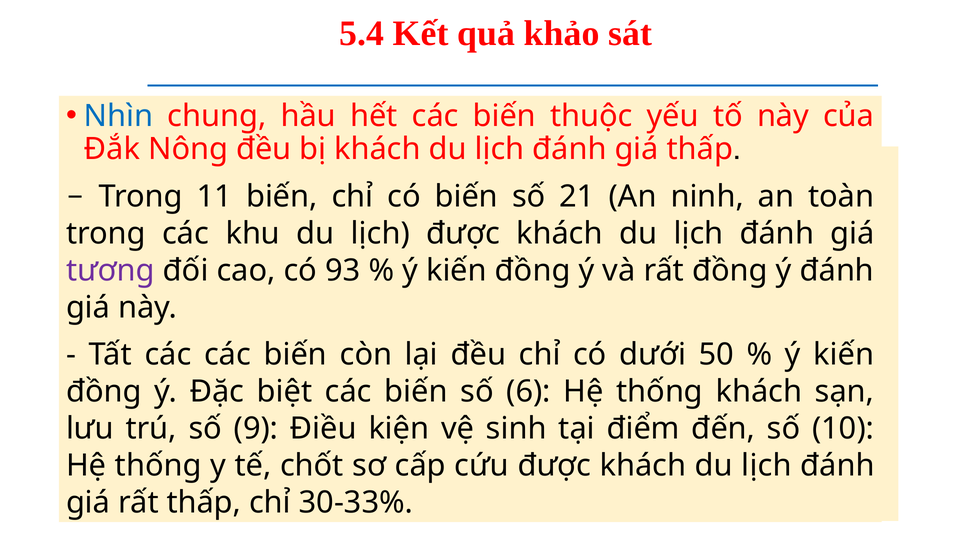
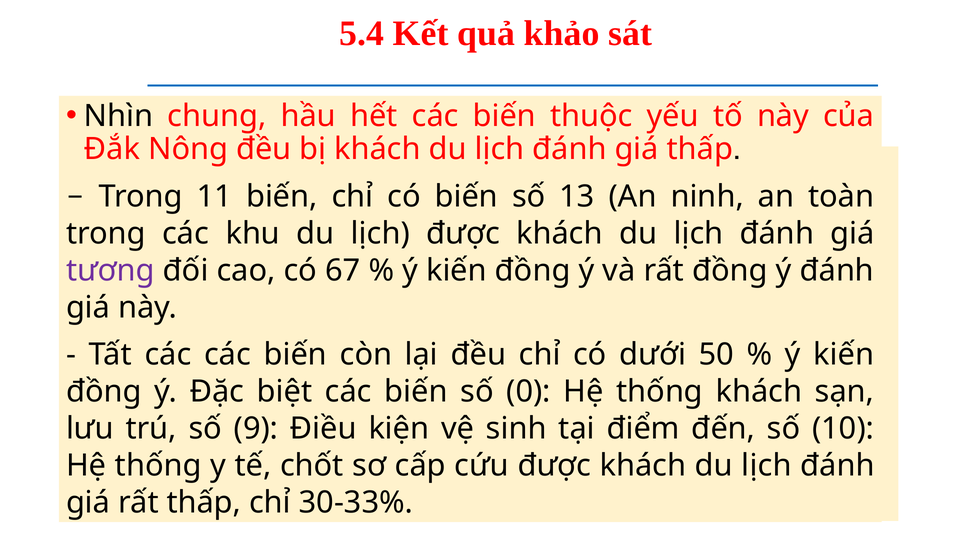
Nhìn colour: blue -> black (119, 116)
21: 21 -> 13 (577, 197)
93: 93 -> 67 (343, 271)
6: 6 -> 0 (529, 391)
